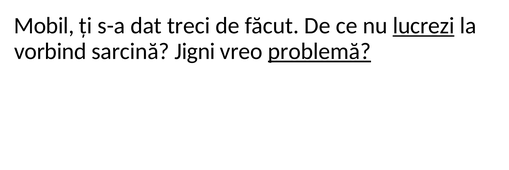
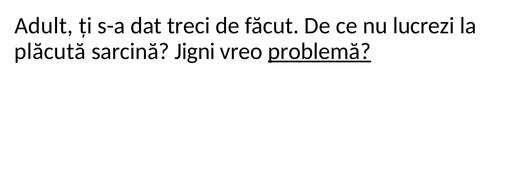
Mobil: Mobil -> Adult (44, 26)
lucrezi underline: present -> none (424, 26)
vorbind: vorbind -> plăcută (50, 51)
